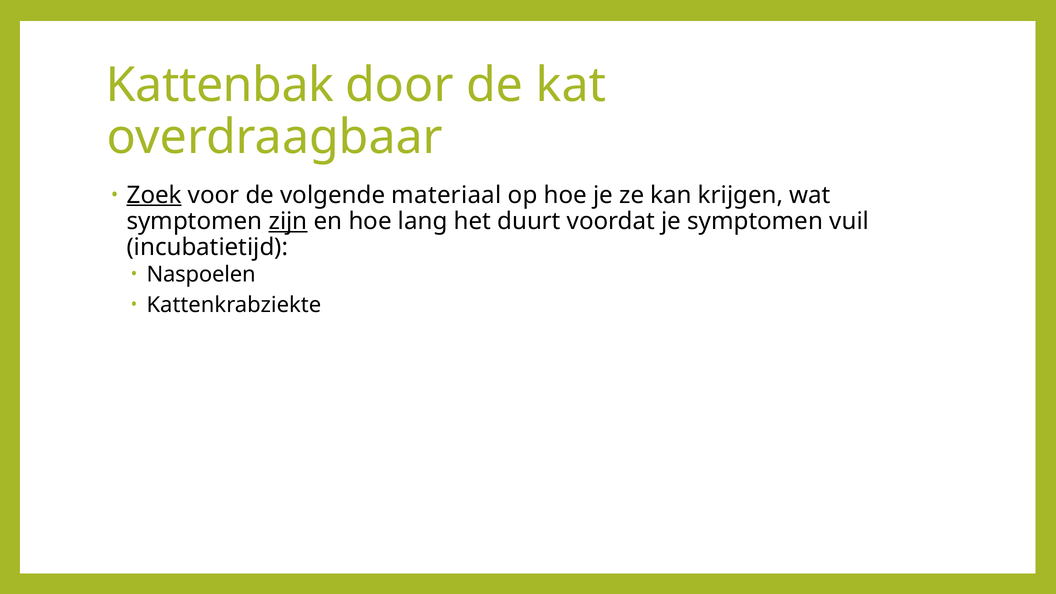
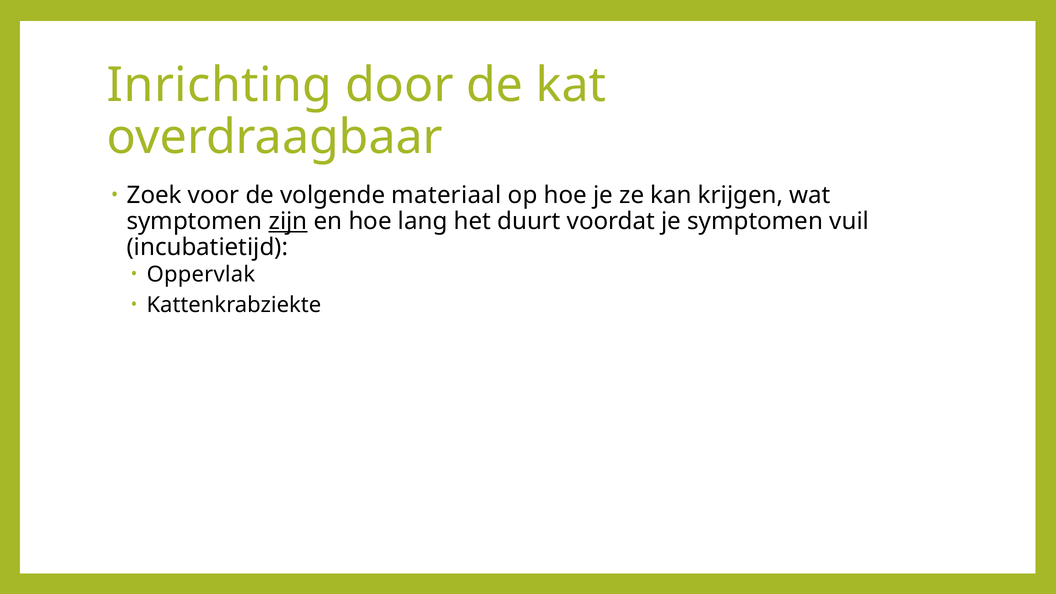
Kattenbak: Kattenbak -> Inrichting (220, 85)
Zoek underline: present -> none (154, 195)
Naspoelen: Naspoelen -> Oppervlak (201, 274)
